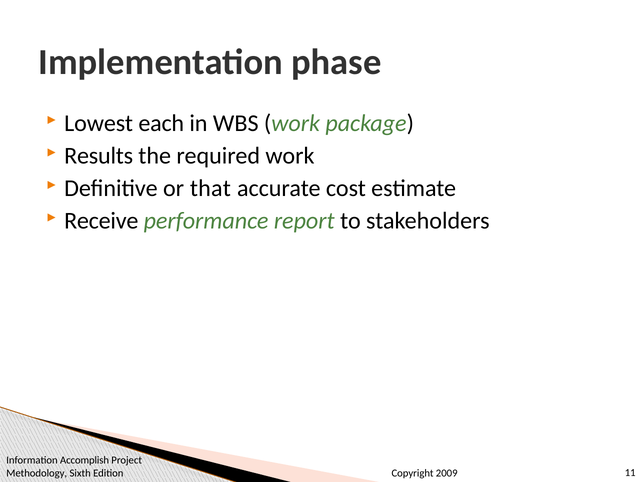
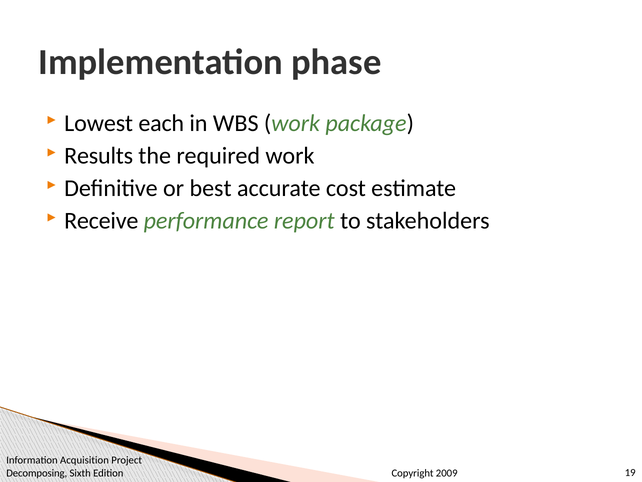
that: that -> best (211, 188)
Accomplish: Accomplish -> Acquisition (84, 460)
Methodology: Methodology -> Decomposing (37, 473)
11: 11 -> 19 (630, 472)
